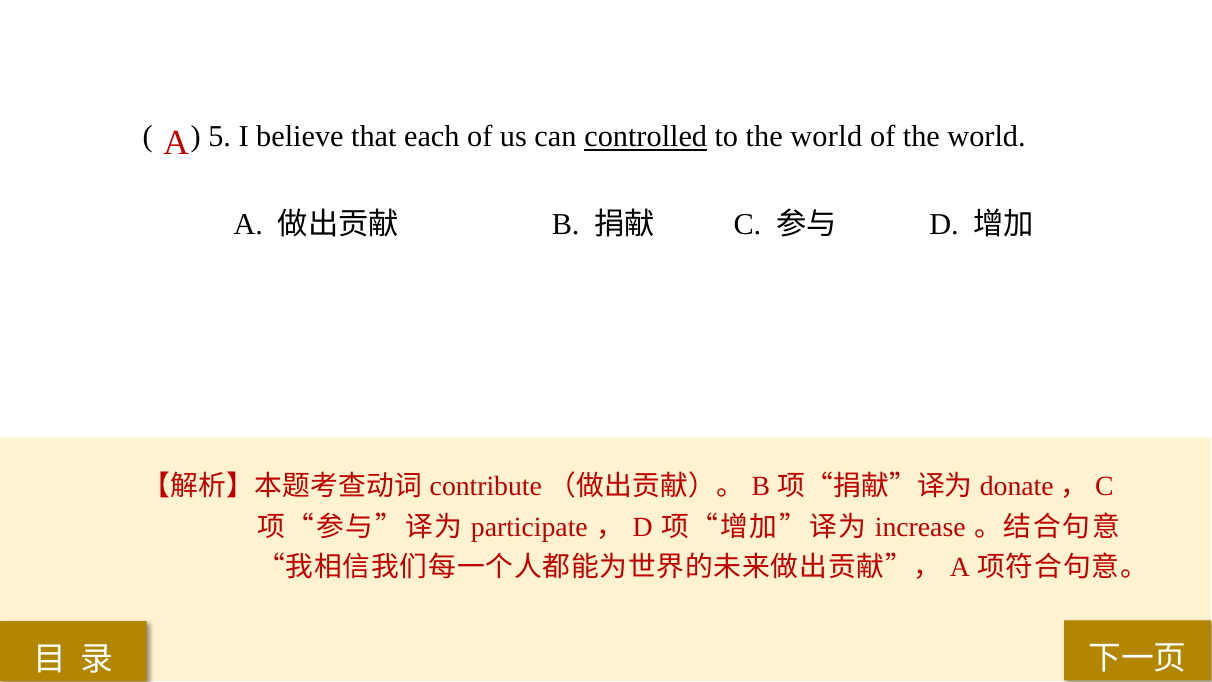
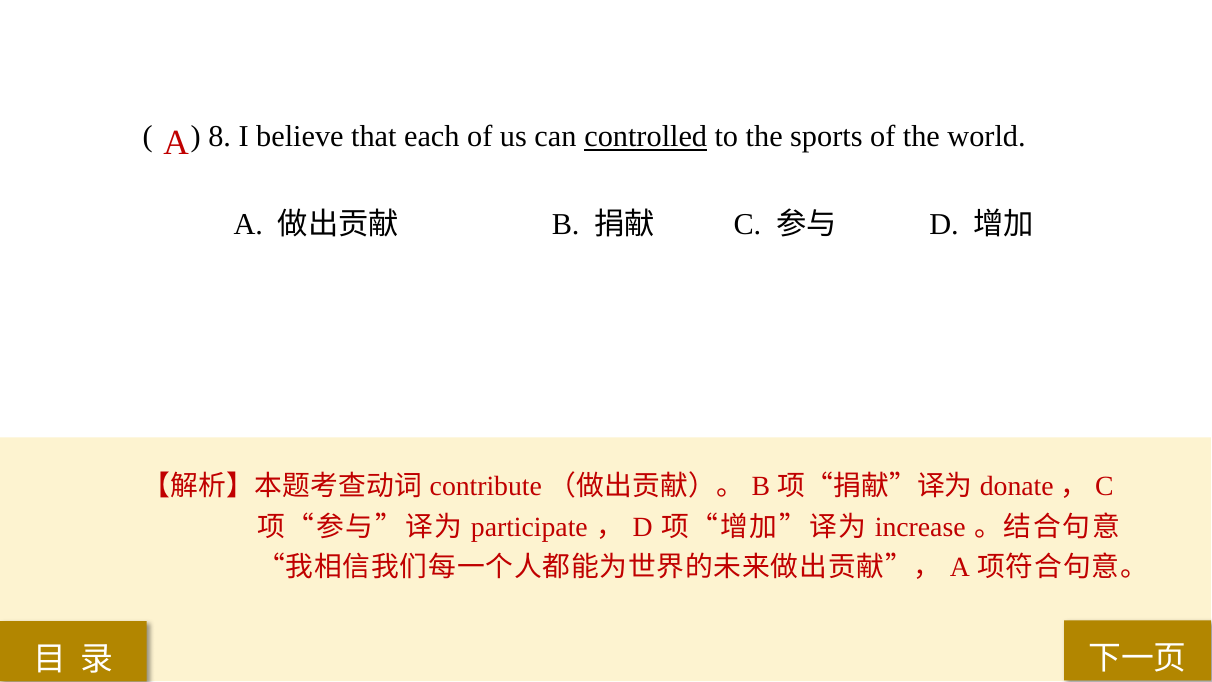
5: 5 -> 8 (220, 137)
to the world: world -> sports (826, 137)
